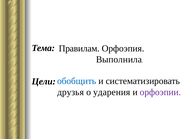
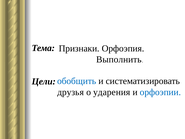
Правилам: Правилам -> Признаки (79, 48)
Выполнила: Выполнила -> Выполнить (119, 59)
орфоэпии colour: purple -> blue (160, 92)
